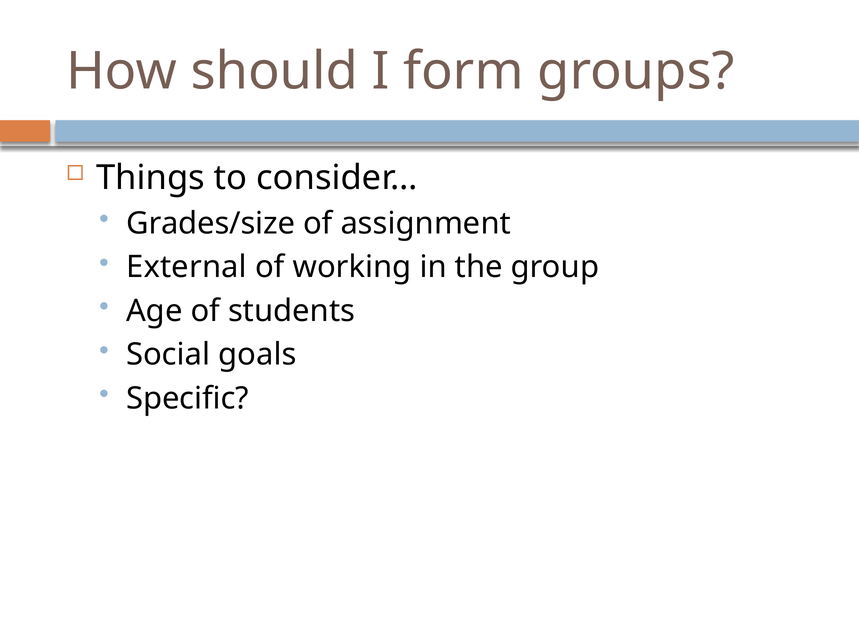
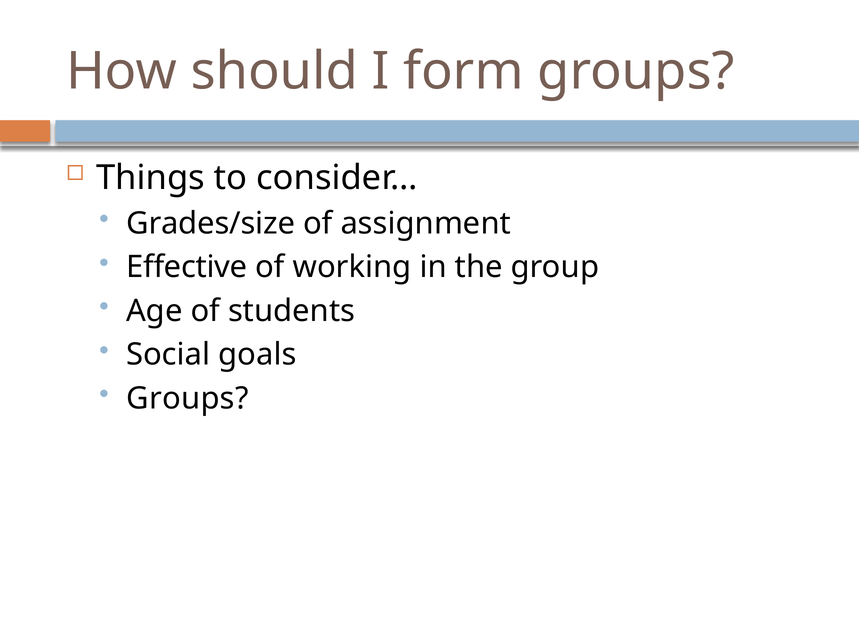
External: External -> Effective (187, 267)
Specific: Specific -> Groups (187, 398)
